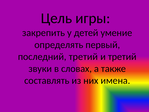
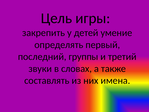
последний третий: третий -> группы (83, 57)
